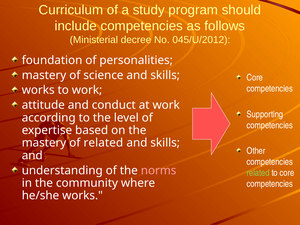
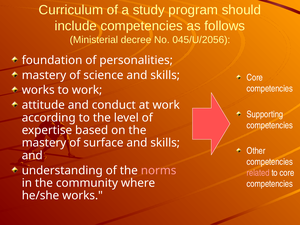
045/U/2012: 045/U/2012 -> 045/U/2056 (201, 40)
of related: related -> surface (103, 143)
related colour: light green -> pink (258, 173)
